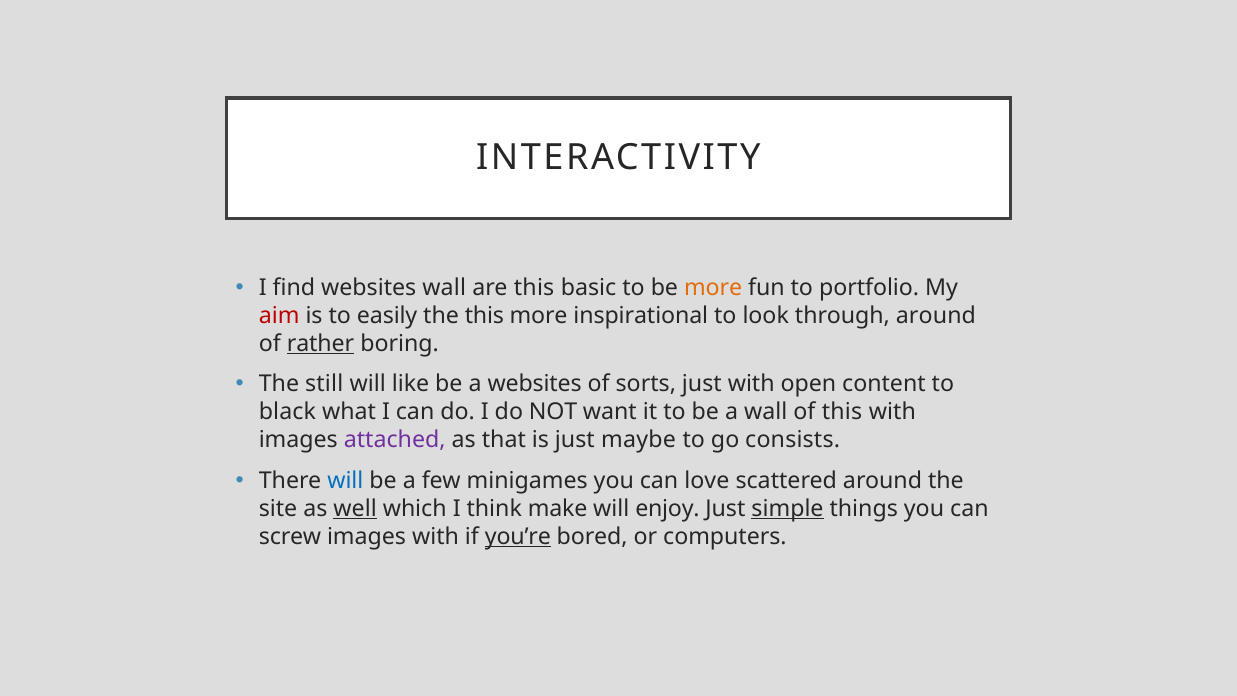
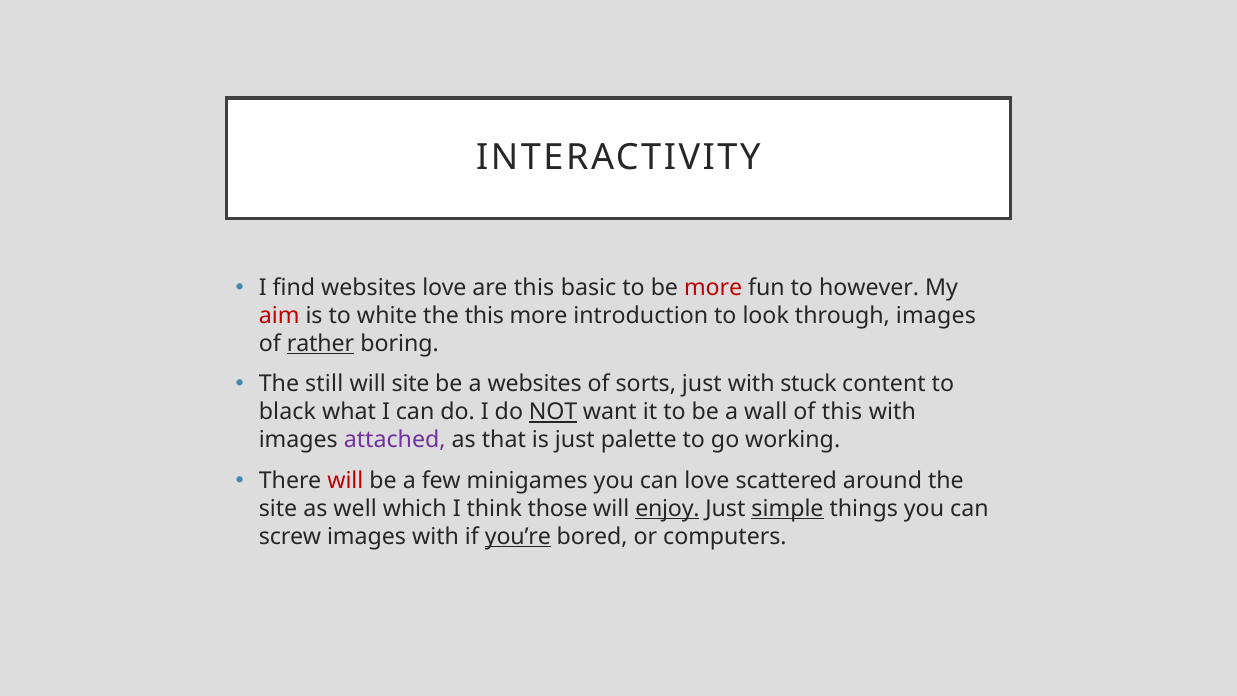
websites wall: wall -> love (444, 288)
more colour: orange -> red (713, 288)
portfolio: portfolio -> however (869, 288)
easily: easily -> white (387, 316)
inspirational: inspirational -> introduction (641, 316)
through around: around -> images (936, 316)
will like: like -> site (411, 384)
open: open -> stuck (809, 384)
NOT underline: none -> present (553, 412)
maybe: maybe -> palette (639, 440)
consists: consists -> working (793, 440)
will colour: blue -> red (345, 481)
well underline: present -> none (355, 508)
make: make -> those (558, 508)
enjoy underline: none -> present (667, 508)
